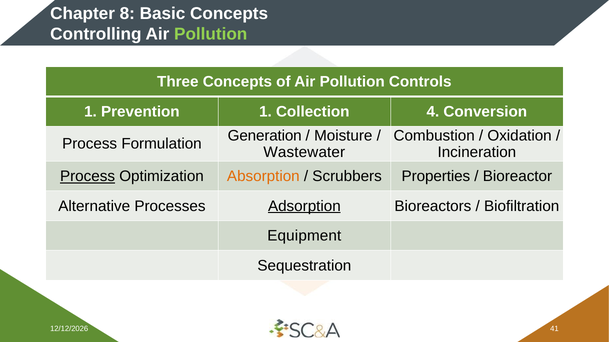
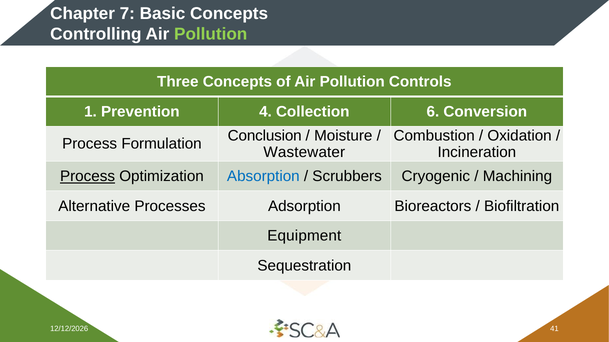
8: 8 -> 7 (127, 14)
Prevention 1: 1 -> 4 (265, 112)
4: 4 -> 6 (433, 112)
Generation: Generation -> Conclusion (265, 136)
Absorption colour: orange -> blue (263, 177)
Properties: Properties -> Cryogenic (436, 177)
Bioreactor: Bioreactor -> Machining (517, 177)
Adsorption underline: present -> none (304, 206)
